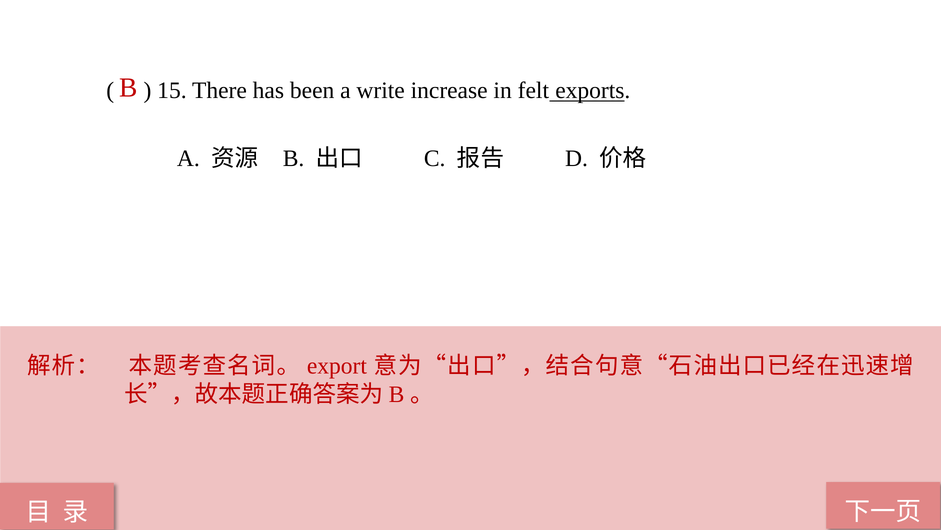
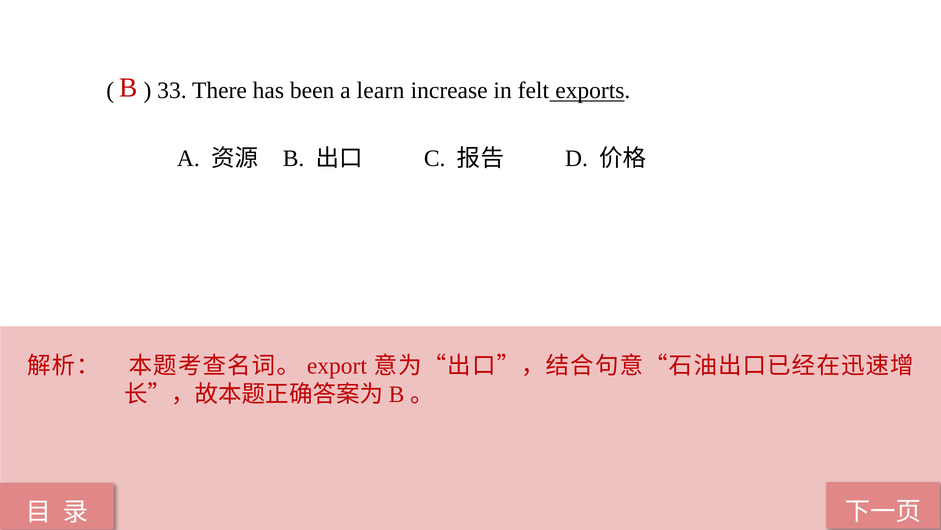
15: 15 -> 33 (172, 91)
write: write -> learn (381, 91)
